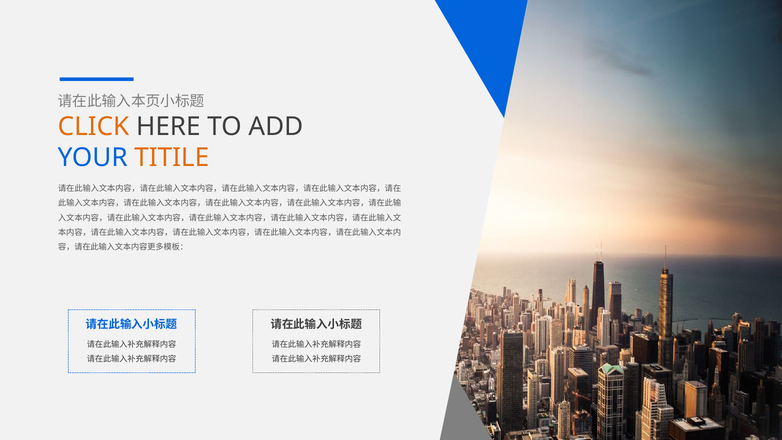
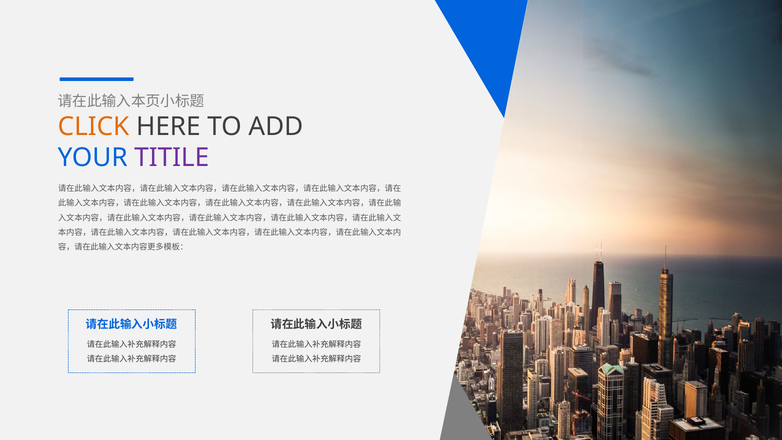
TITILE colour: orange -> purple (172, 158)
